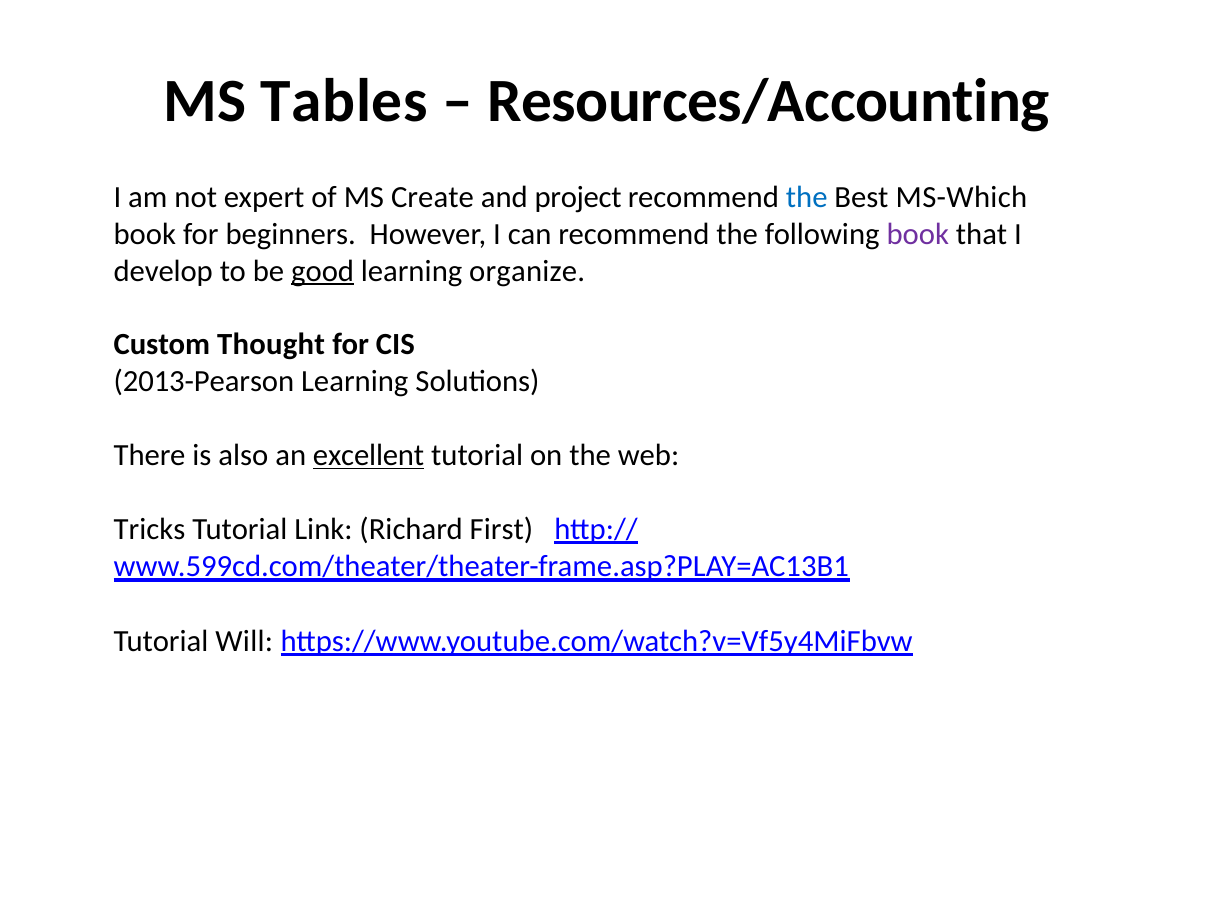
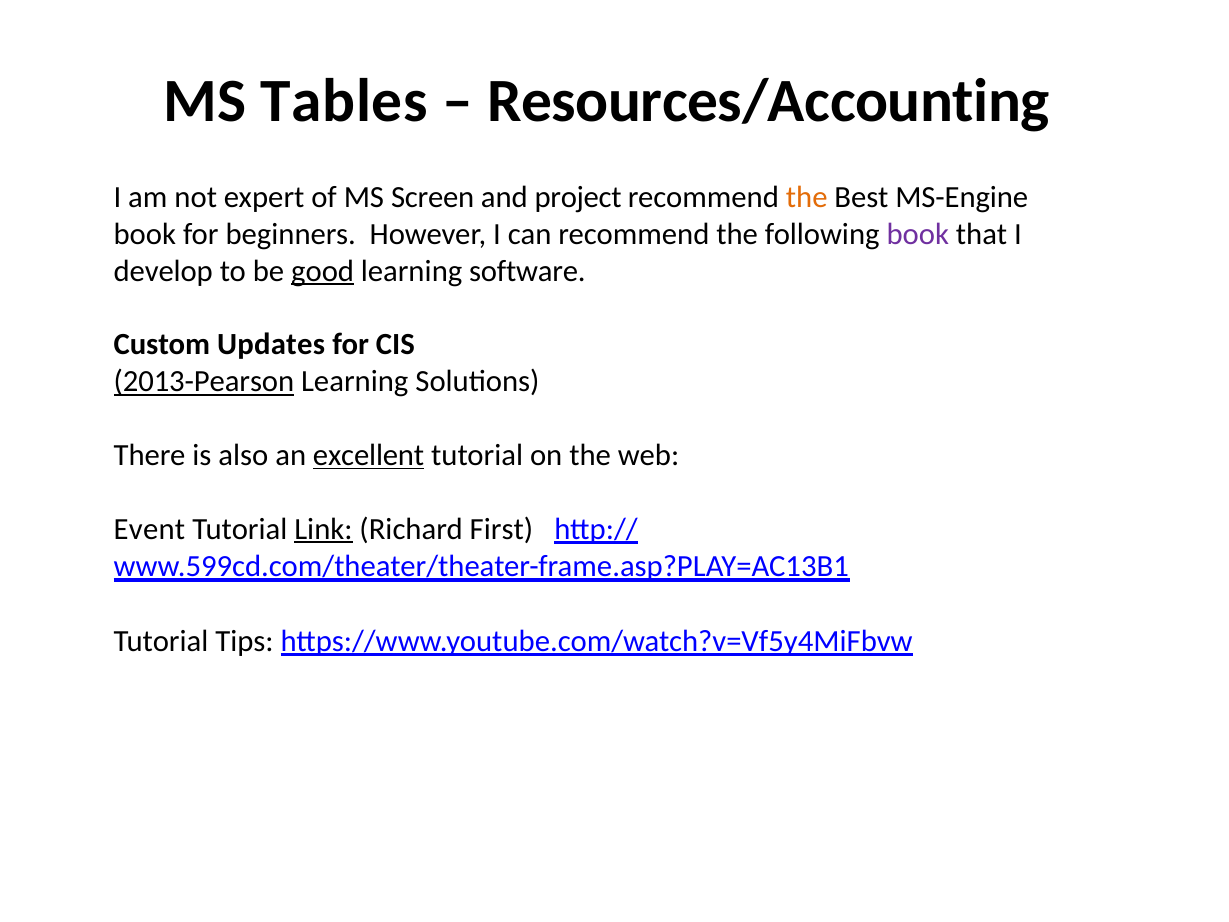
Create: Create -> Screen (433, 197)
the colour: blue -> orange (807, 197)
MS-Which: MS-Which -> MS-Engine (962, 197)
organize: organize -> software (527, 271)
Thought: Thought -> Updates (271, 345)
2013-Pearson underline: none -> present (204, 381)
Tricks: Tricks -> Event (149, 529)
Link underline: none -> present (323, 529)
Will: Will -> Tips (244, 641)
